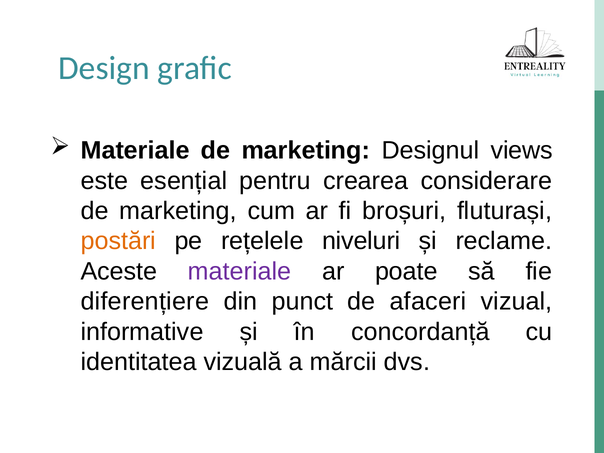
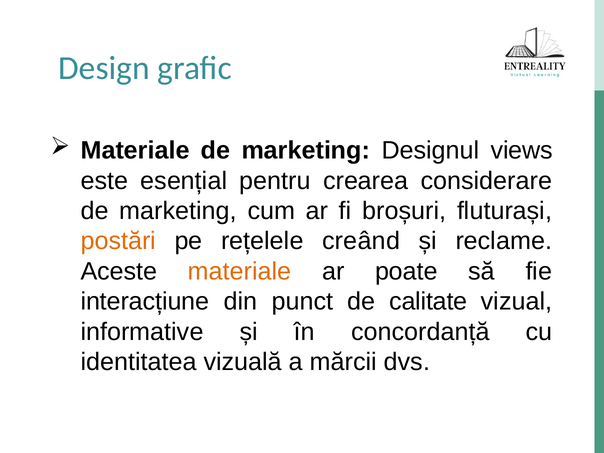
niveluri: niveluri -> creând (361, 241)
materiale colour: purple -> orange (240, 271)
diferențiere: diferențiere -> interacțiune (145, 302)
afaceri: afaceri -> calitate (428, 302)
